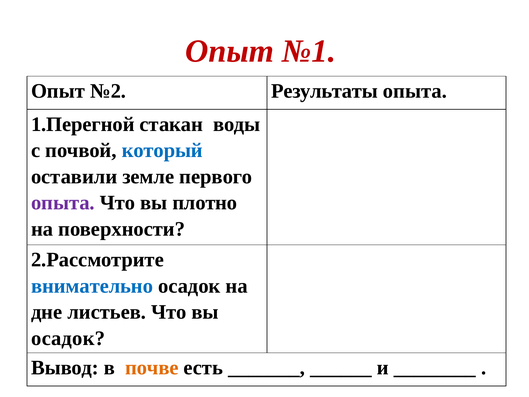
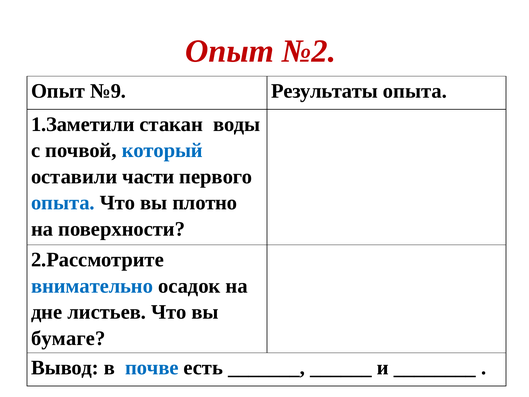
№1: №1 -> №2 (309, 51)
№2: №2 -> №9 (108, 91)
1.Перегной: 1.Перегной -> 1.Заметили (83, 124)
земле: земле -> части (148, 177)
опыта colour: purple -> blue (63, 203)
осадок: осадок -> бумаге (68, 338)
почве colour: orange -> blue (152, 368)
